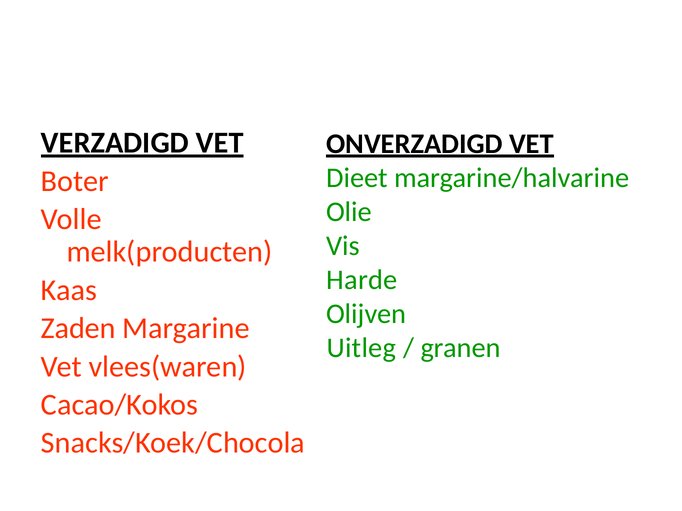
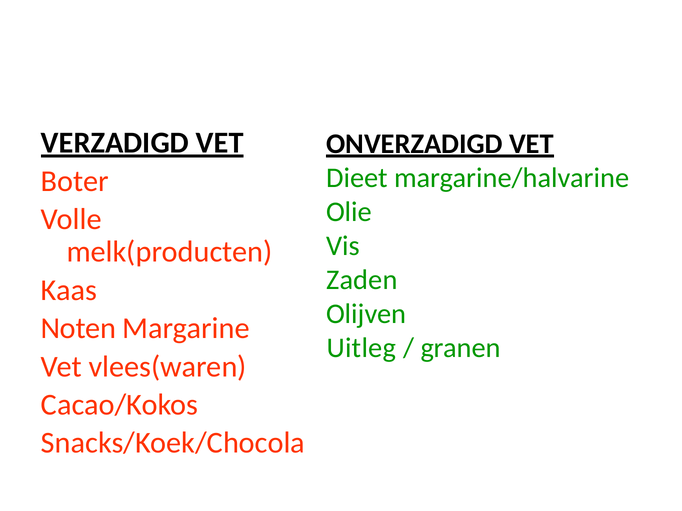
Harde: Harde -> Zaden (362, 280)
Zaden: Zaden -> Noten (78, 329)
